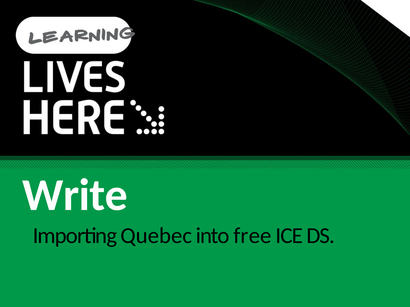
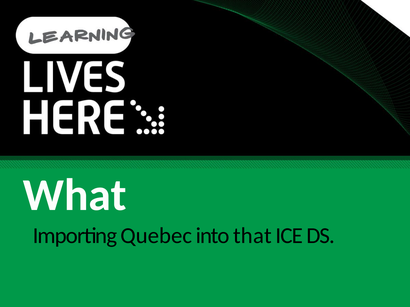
Write: Write -> What (75, 195)
free: free -> that (253, 236)
